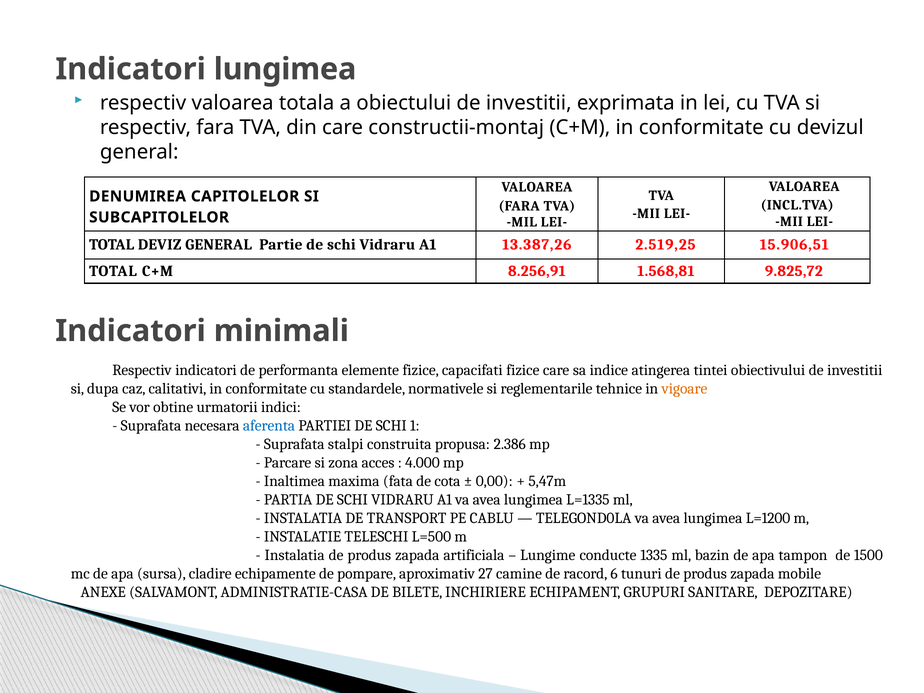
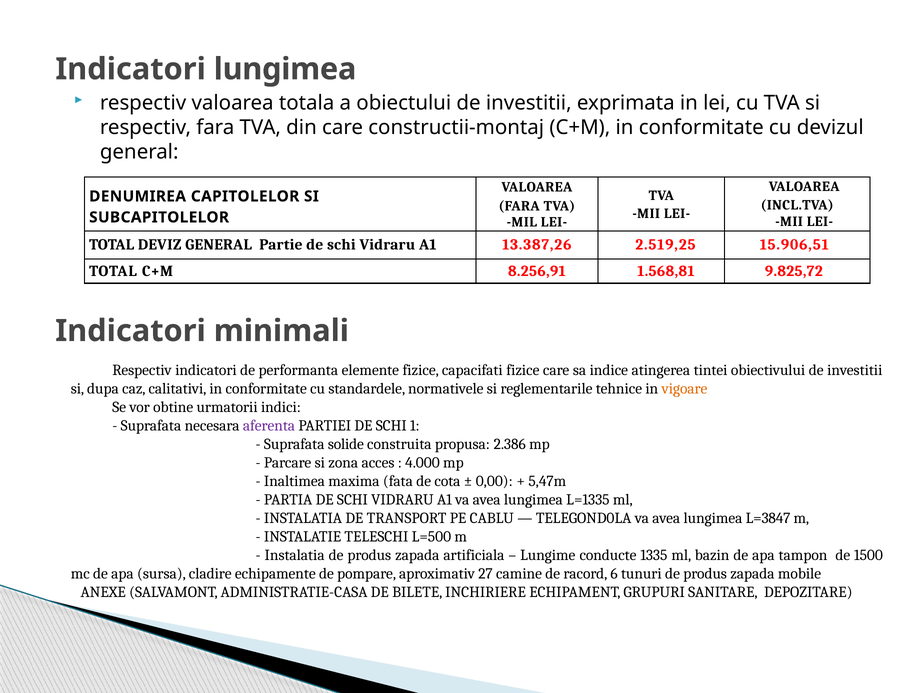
aferenta colour: blue -> purple (269, 426)
stalpi: stalpi -> solide (346, 444)
L=1200: L=1200 -> L=3847 (768, 518)
